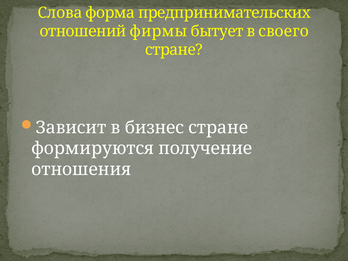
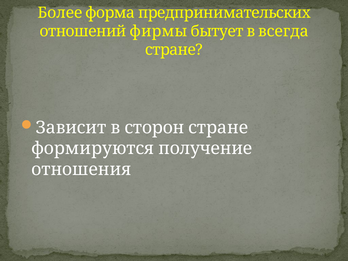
Слова: Слова -> Более (60, 13)
своего: своего -> всегда (284, 31)
бизнес: бизнес -> сторон (154, 128)
